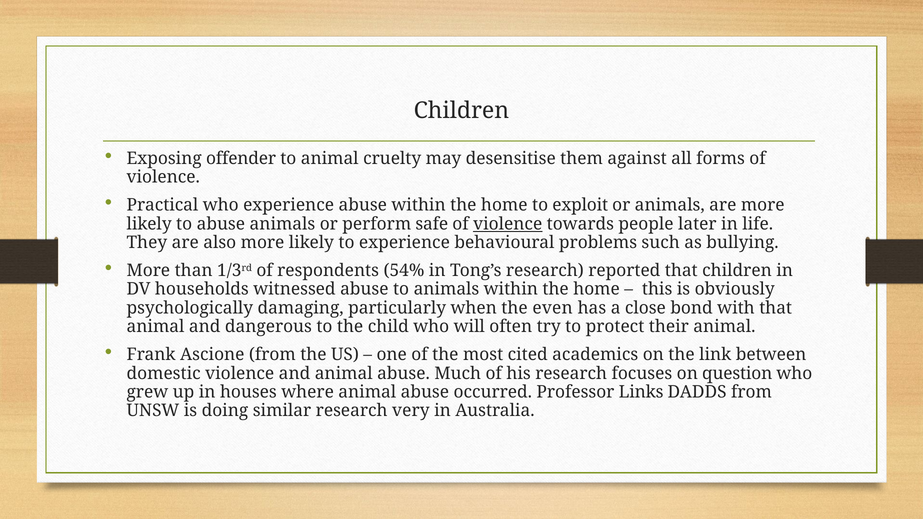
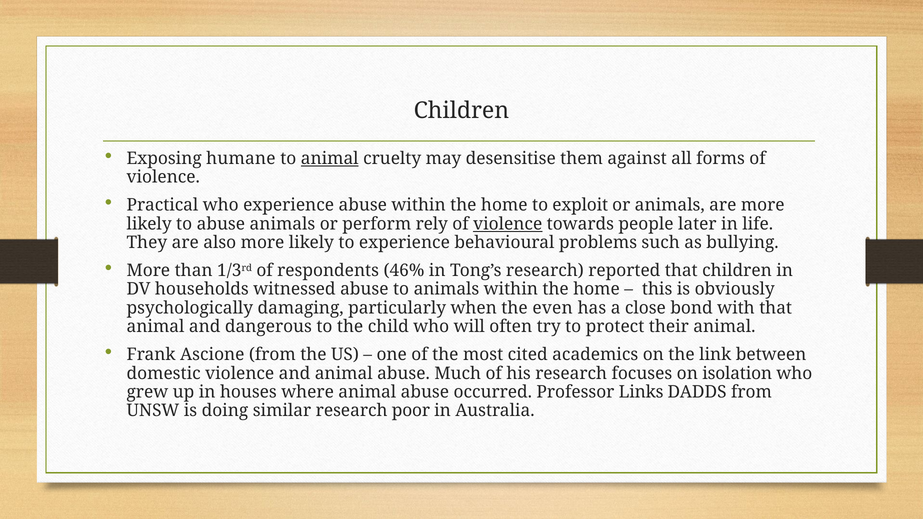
offender: offender -> humane (241, 159)
animal underline: none -> present (330, 159)
safe: safe -> rely (432, 224)
54%: 54% -> 46% (404, 271)
question: question -> isolation (737, 373)
very: very -> poor (411, 411)
